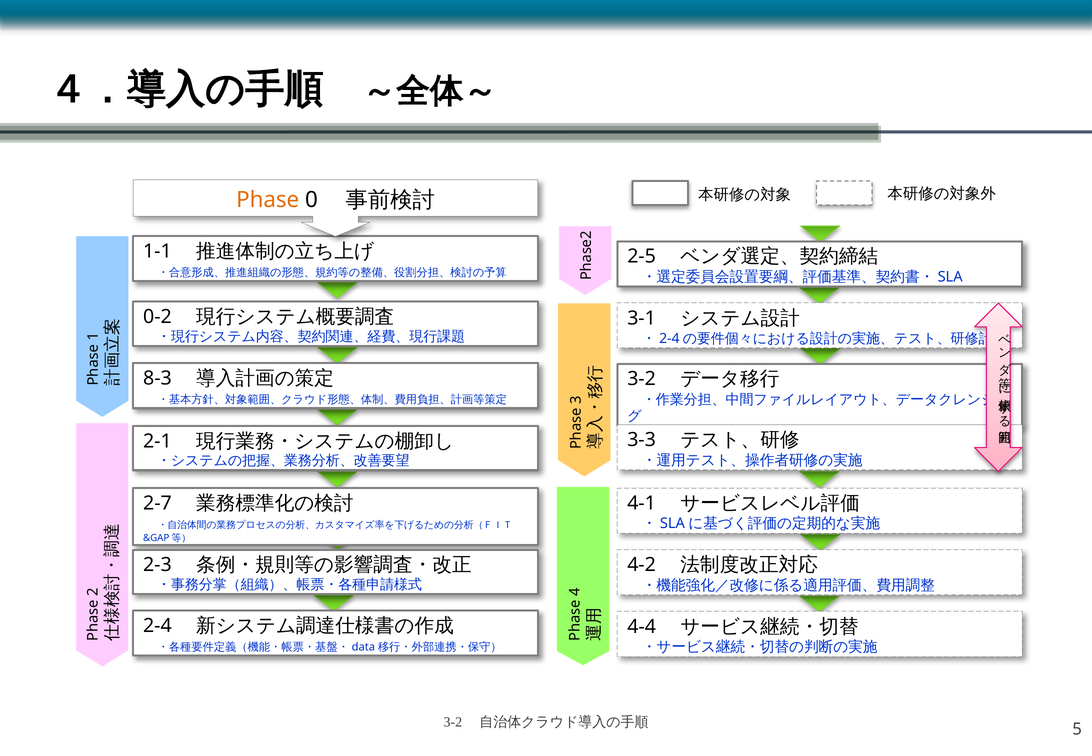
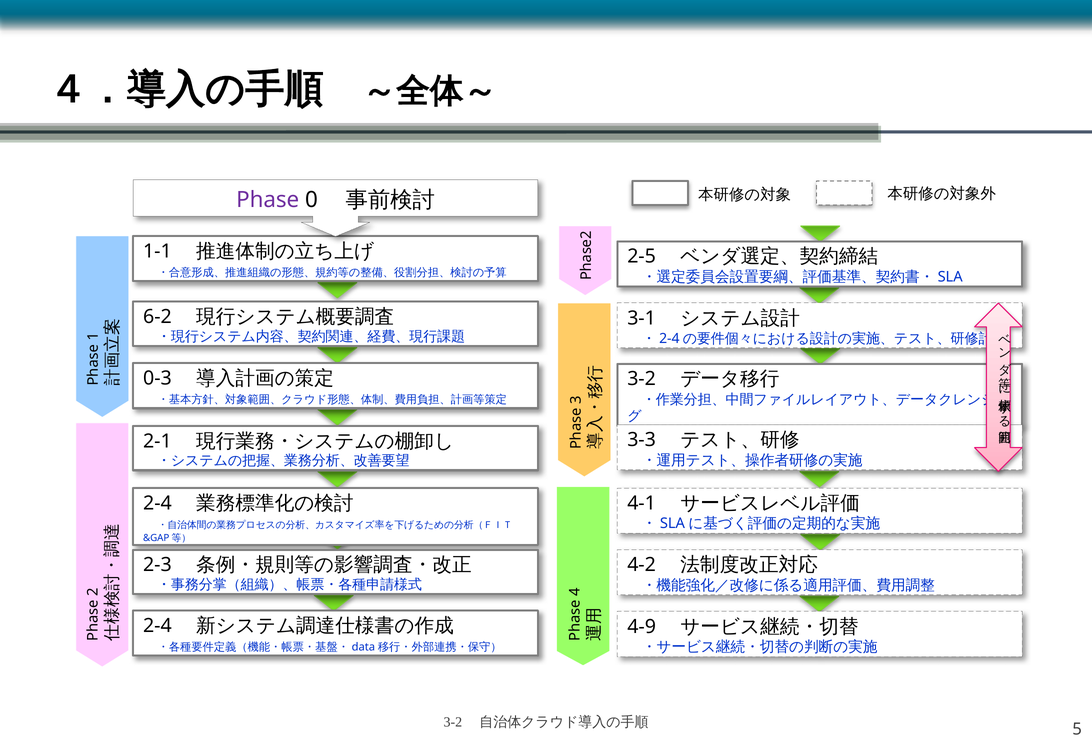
Phase colour: orange -> purple (268, 200)
0-2: 0-2 -> 6-2 (157, 317)
8-3: 8-3 -> 0-3 (157, 378)
2-7: 2-7 -> 2-4 (157, 503)
4-4: 4-4 -> 4-9 (642, 627)
